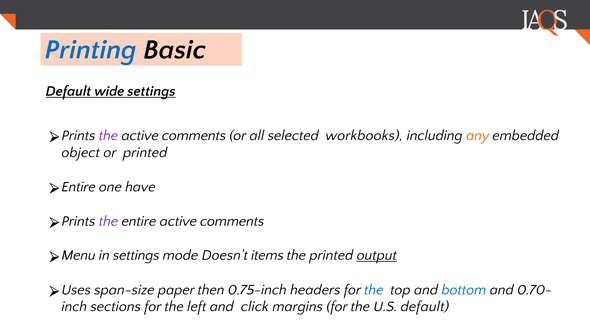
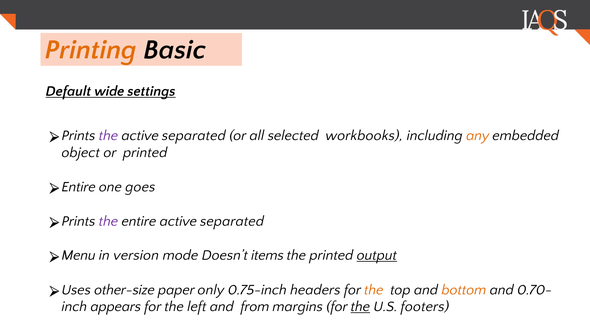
Printing colour: blue -> orange (91, 50)
comments: comments -> separated (194, 135)
have: have -> goes (140, 187)
entire active comments: comments -> separated (232, 221)
in settings: settings -> version (136, 255)
span-size: span-size -> other-size (124, 290)
then: then -> only (211, 290)
the colour: blue -> orange (374, 290)
bottom colour: blue -> orange (464, 290)
sections: sections -> appears (116, 307)
click: click -> from (255, 307)
the underline: none -> present (360, 307)
U.S default: default -> footers (425, 307)
